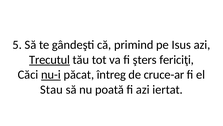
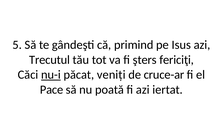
Trecutul underline: present -> none (50, 60)
întreg: întreg -> veniți (111, 74)
Stau: Stau -> Pace (52, 89)
